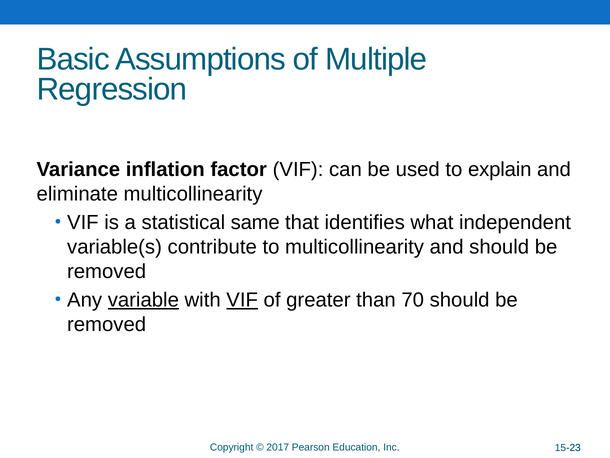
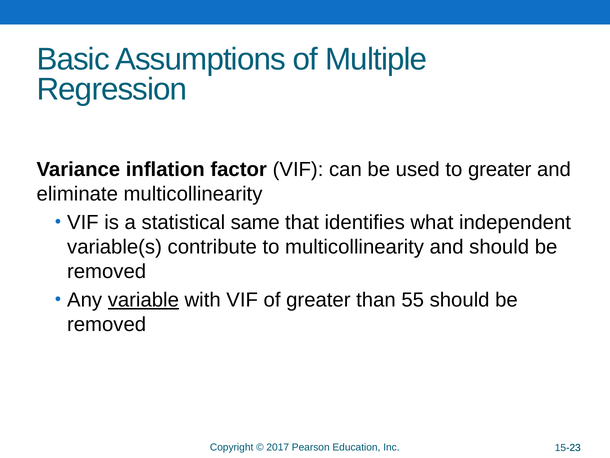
to explain: explain -> greater (500, 170)
VIF underline: present -> none (242, 300)
70: 70 -> 55 (413, 300)
